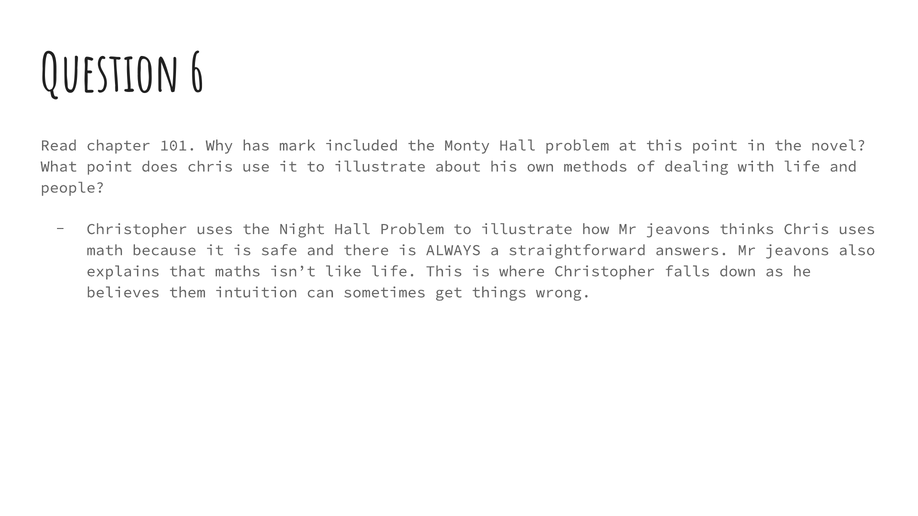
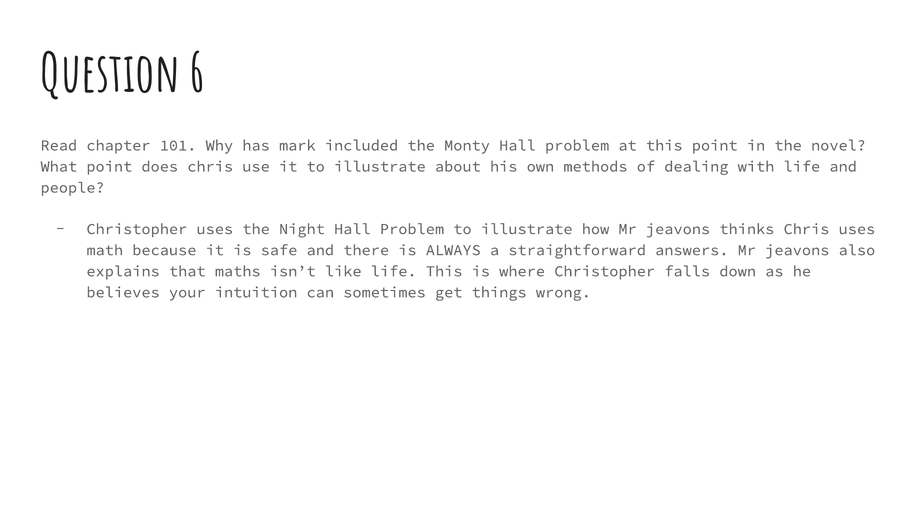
them: them -> your (187, 293)
